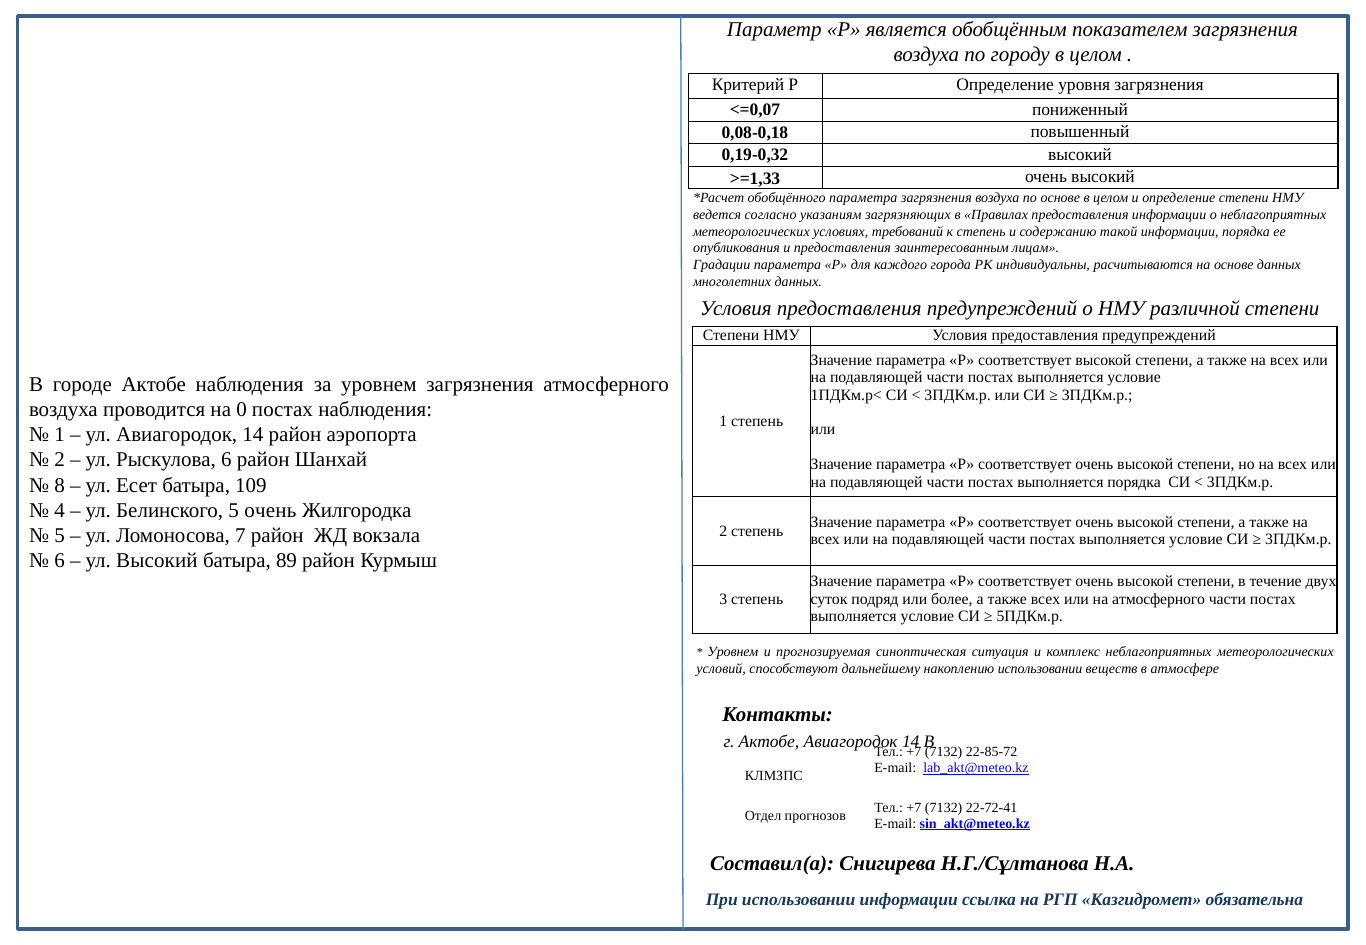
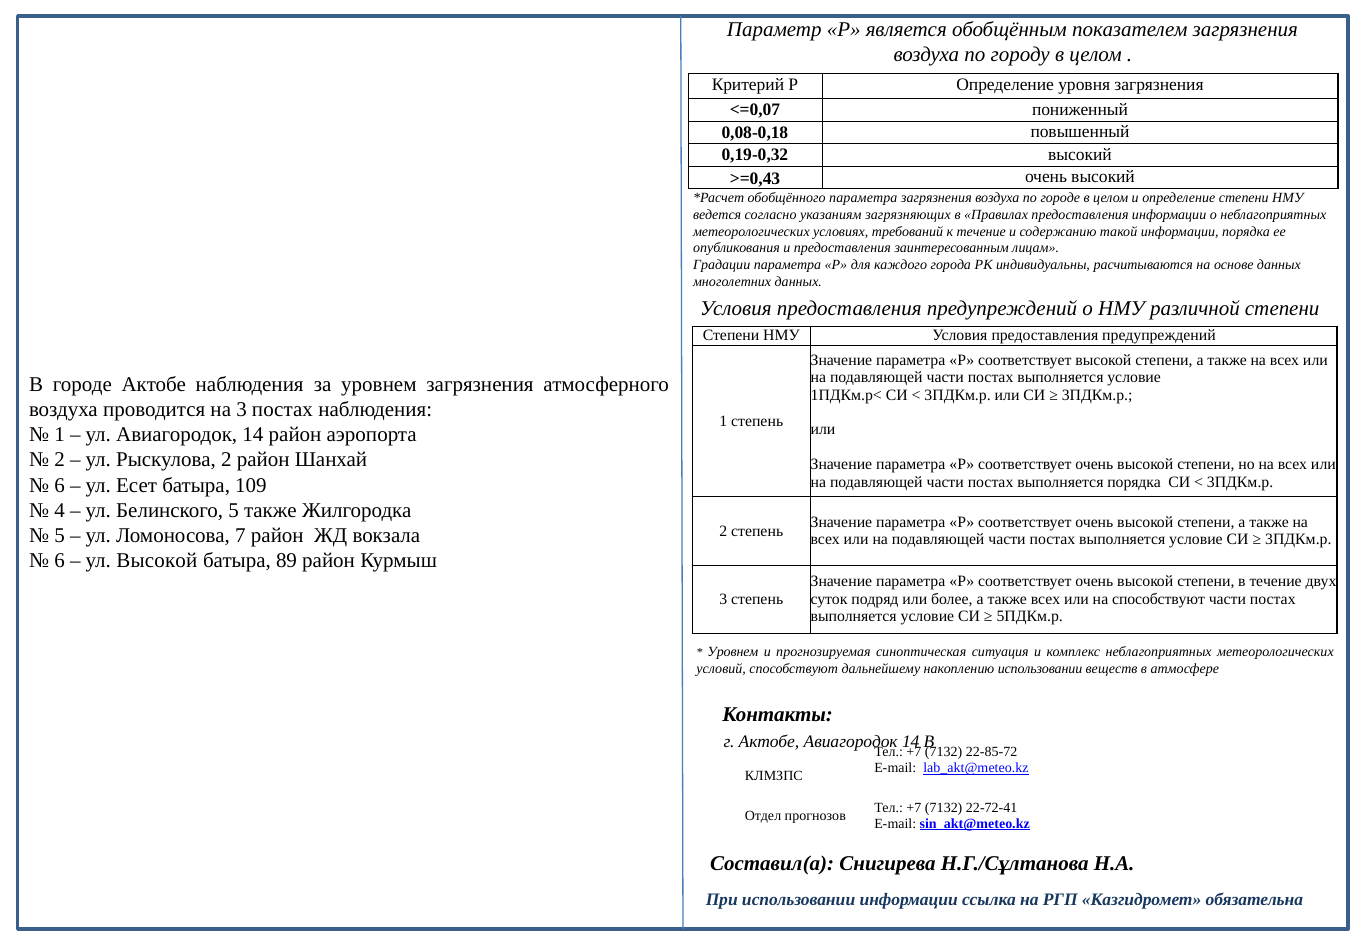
>=1,33: >=1,33 -> >=0,43 (755, 179)
по основе: основе -> городе (1060, 198)
к степень: степень -> течение (981, 232)
на 0: 0 -> 3 (242, 410)
Рыскулова 6: 6 -> 2 (226, 460)
8: 8 -> 6 (60, 486)
5 очень: очень -> также (270, 511)
ул Высокий: Высокий -> Высокой (157, 561)
на атмосферного: атмосферного -> способствуют (1159, 600)
